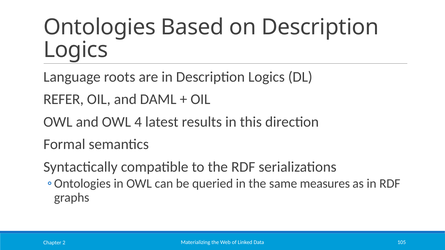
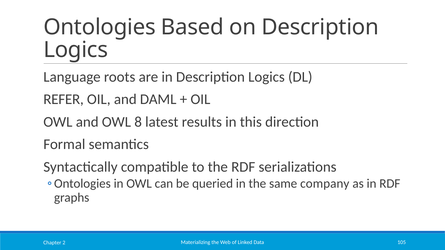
4: 4 -> 8 (138, 122)
measures: measures -> company (325, 184)
